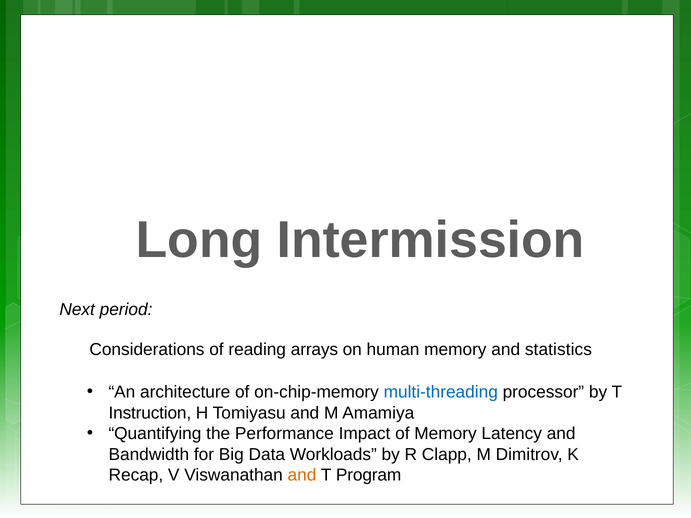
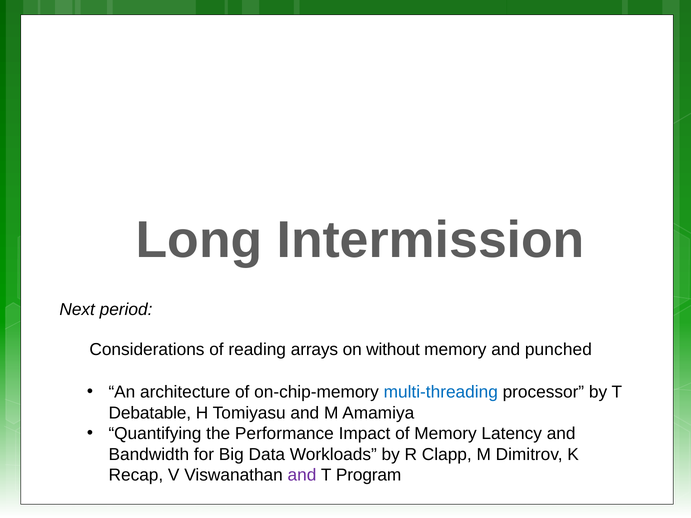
human: human -> without (393, 350)
statistics: statistics -> punched (558, 350)
Instruction: Instruction -> Debatable (150, 413)
and colour: orange -> purple (302, 475)
